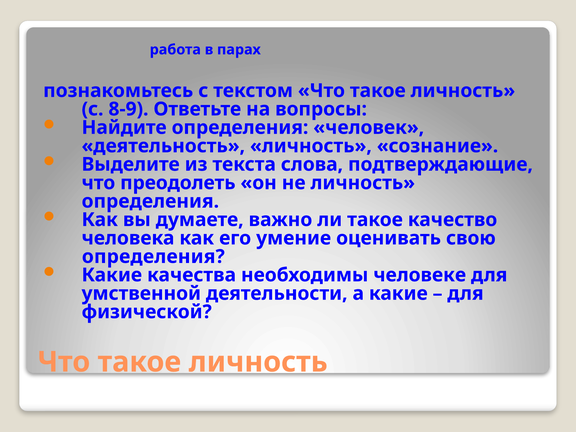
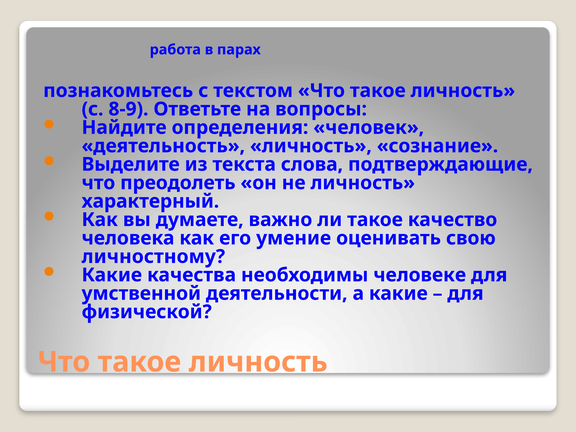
определения: определения -> характерный (150, 201)
определения: определения -> личностному (153, 257)
